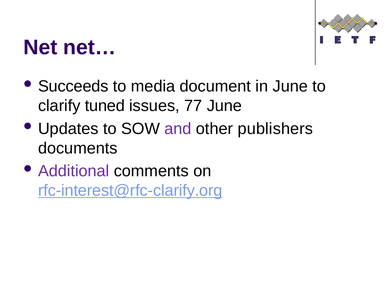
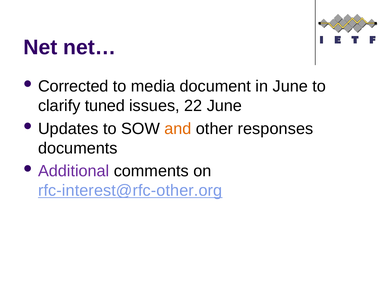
Succeeds: Succeeds -> Corrected (73, 86)
77: 77 -> 22 (193, 106)
and colour: purple -> orange (178, 128)
publishers: publishers -> responses (275, 128)
rfc-interest@rfc-clarify.org: rfc-interest@rfc-clarify.org -> rfc-interest@rfc-other.org (130, 190)
